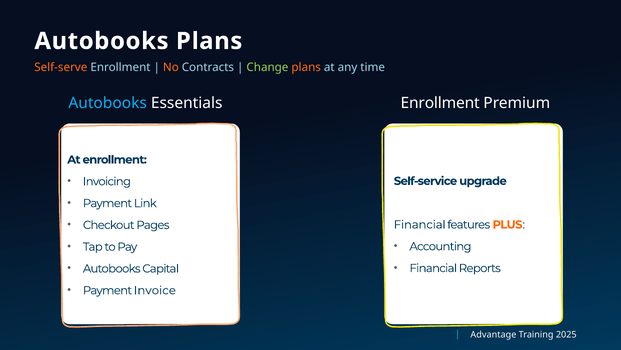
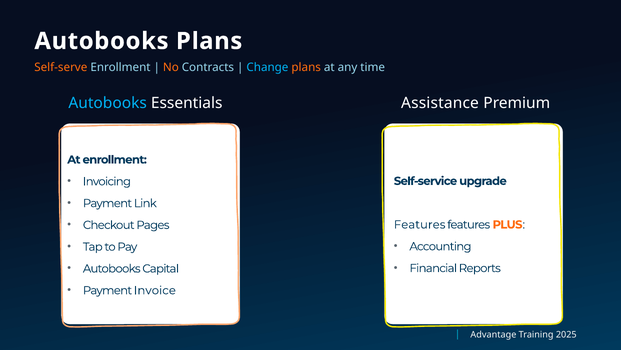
Change colour: light green -> light blue (267, 67)
Essentials Enrollment: Enrollment -> Assistance (440, 103)
Financial: Financial -> Features (420, 224)
